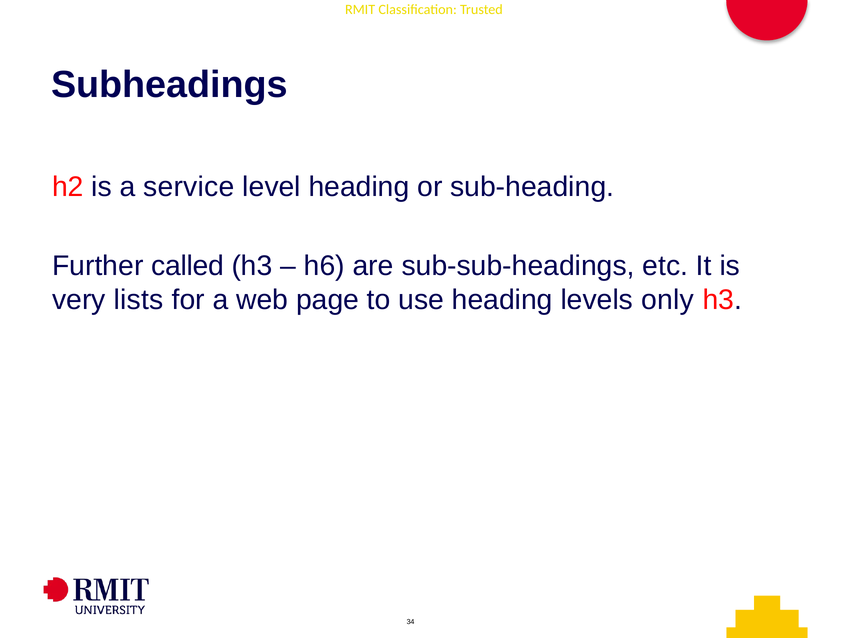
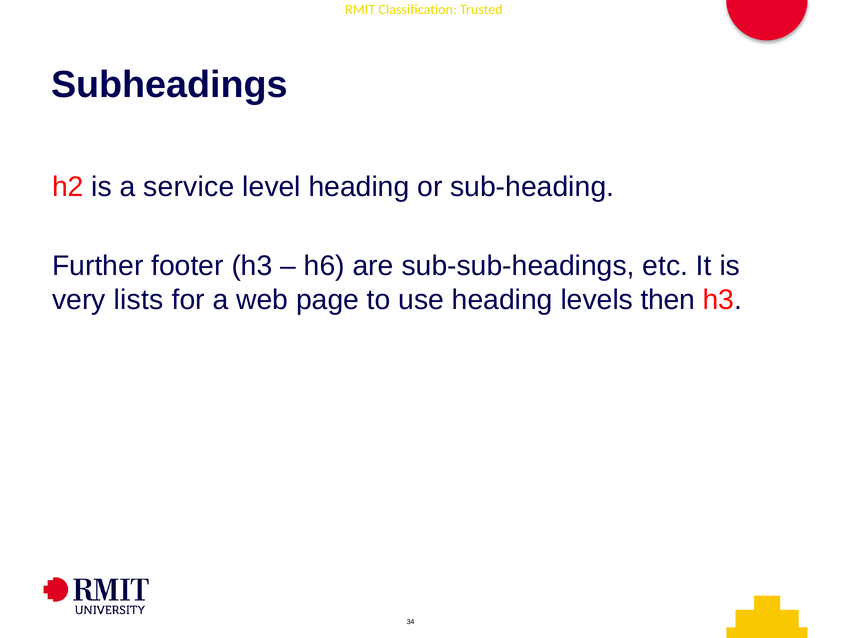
called: called -> footer (187, 266)
only: only -> then (668, 300)
